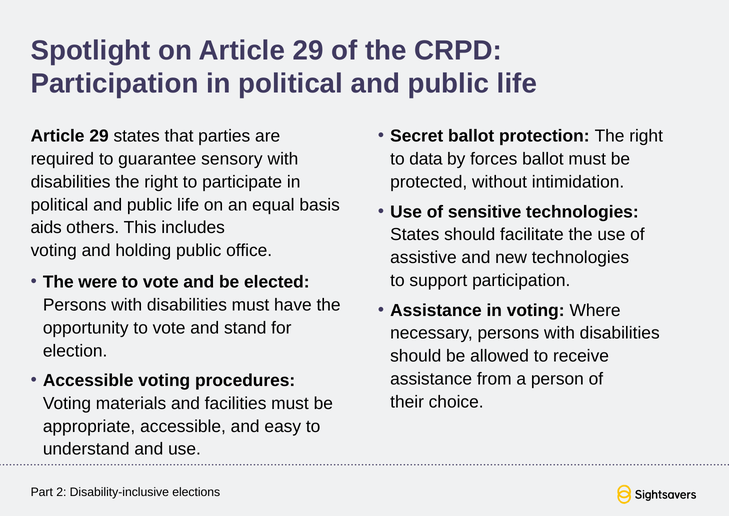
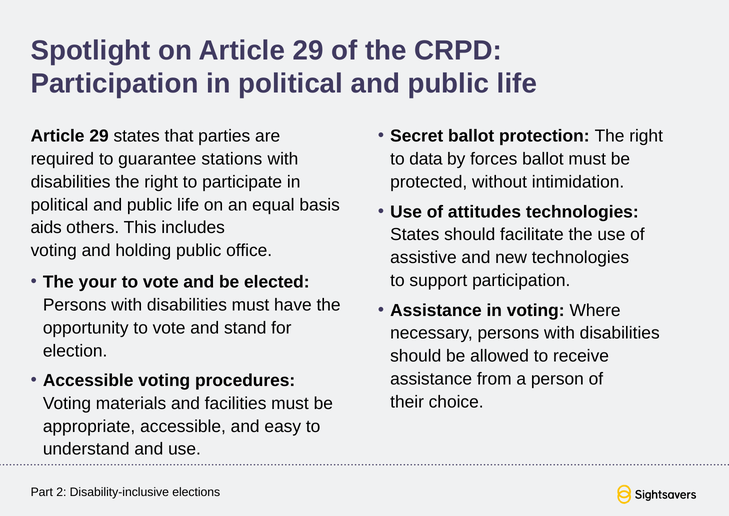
sensory: sensory -> stations (232, 159)
sensitive: sensitive -> attitudes (485, 212)
were: were -> your (98, 282)
